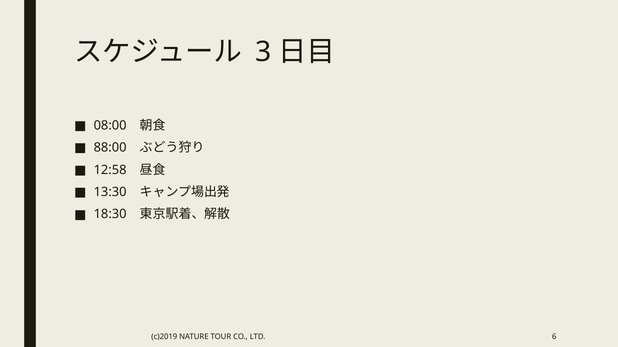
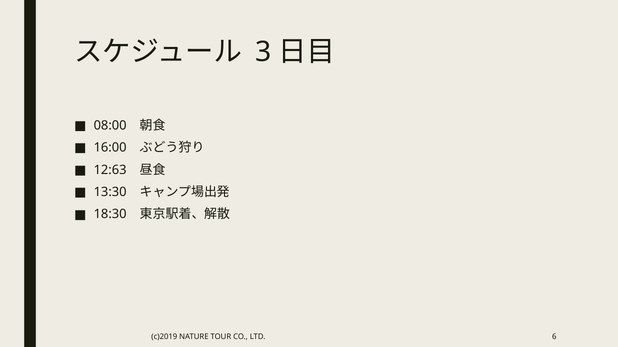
88:00: 88:00 -> 16:00 (110, 148)
12:58: 12:58 -> 12:63 (110, 170)
